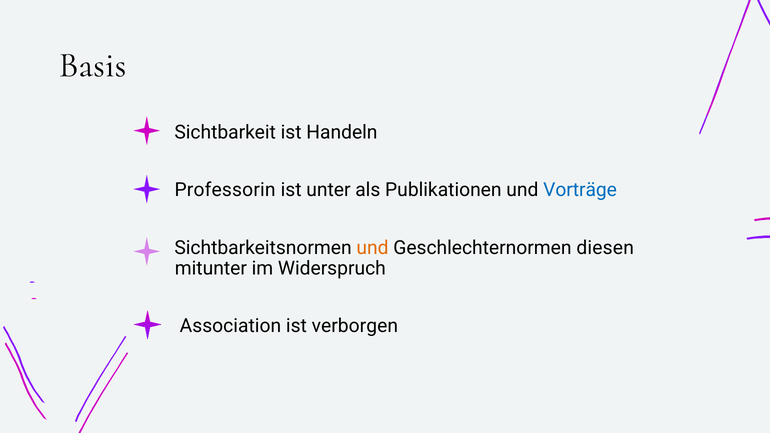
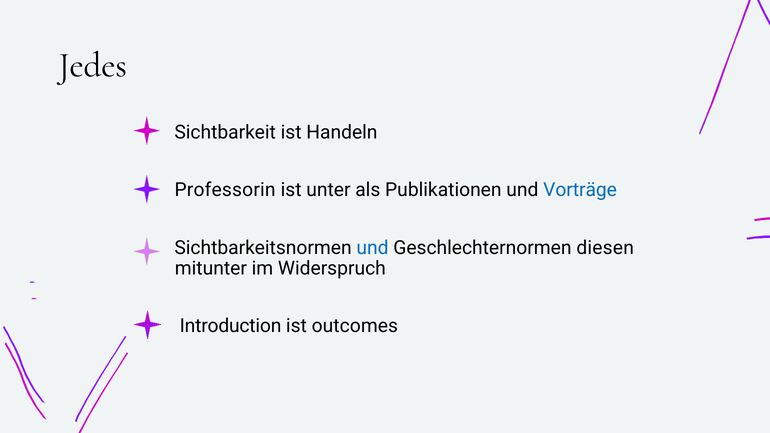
Basis: Basis -> Jedes (93, 65)
und colour: orange -> blue (372, 248)
Association: Association -> Introduction (231, 326)
verborgen: verborgen -> outcomes (355, 326)
